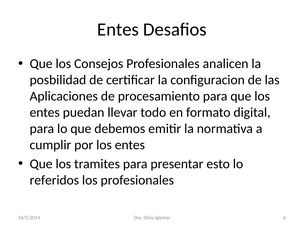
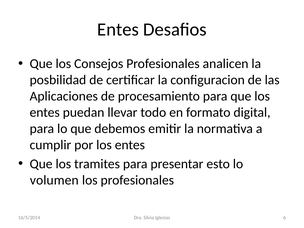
referidos: referidos -> volumen (54, 180)
